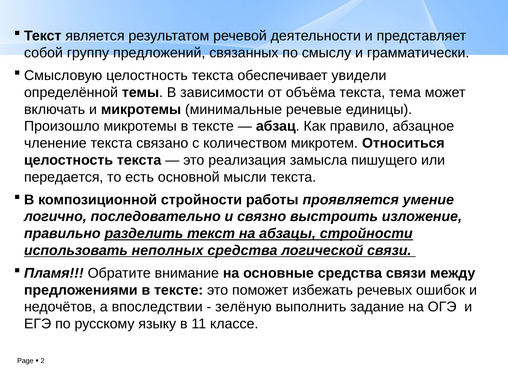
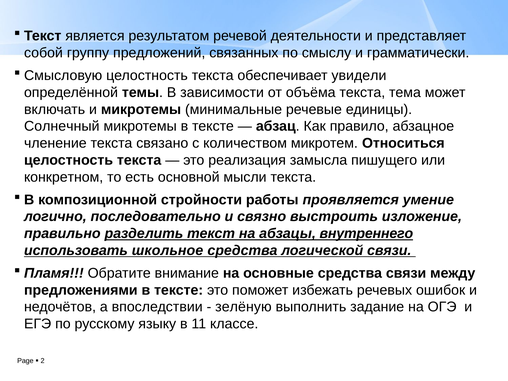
Произошло: Произошло -> Солнечный (62, 126)
передается: передается -> конкретном (64, 177)
абзацы стройности: стройности -> внутреннего (366, 234)
неполных: неполных -> школьное (168, 251)
